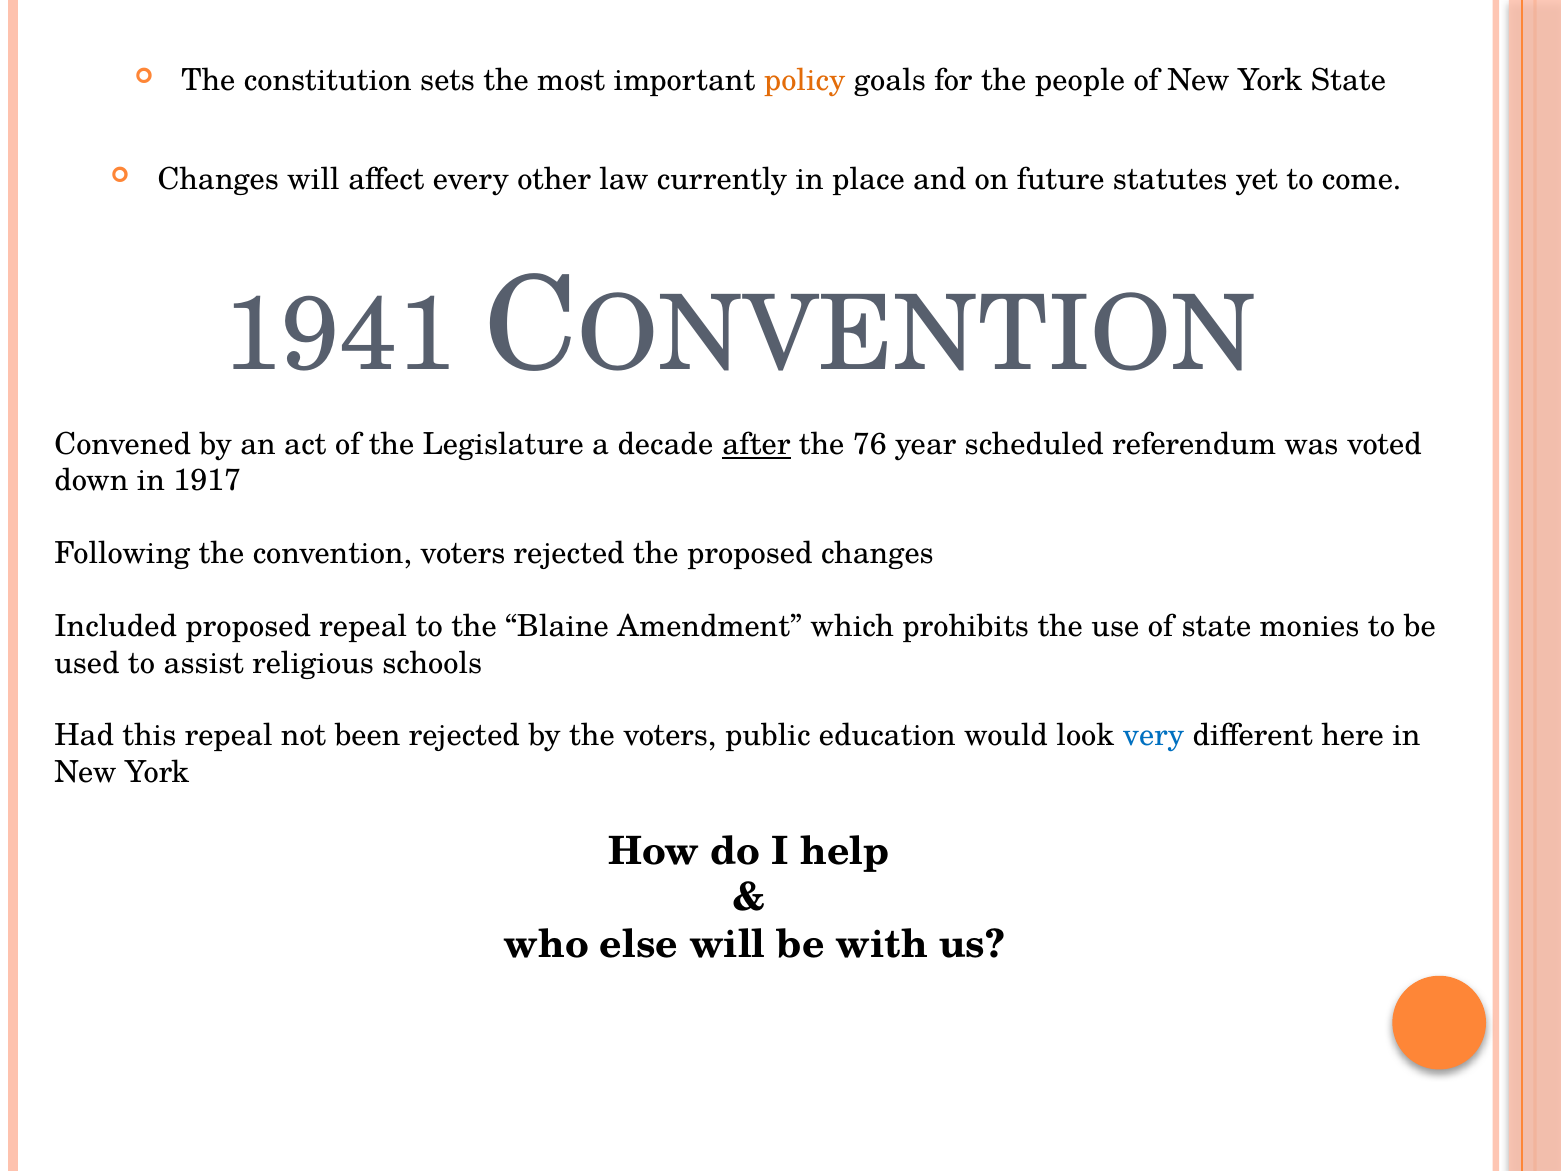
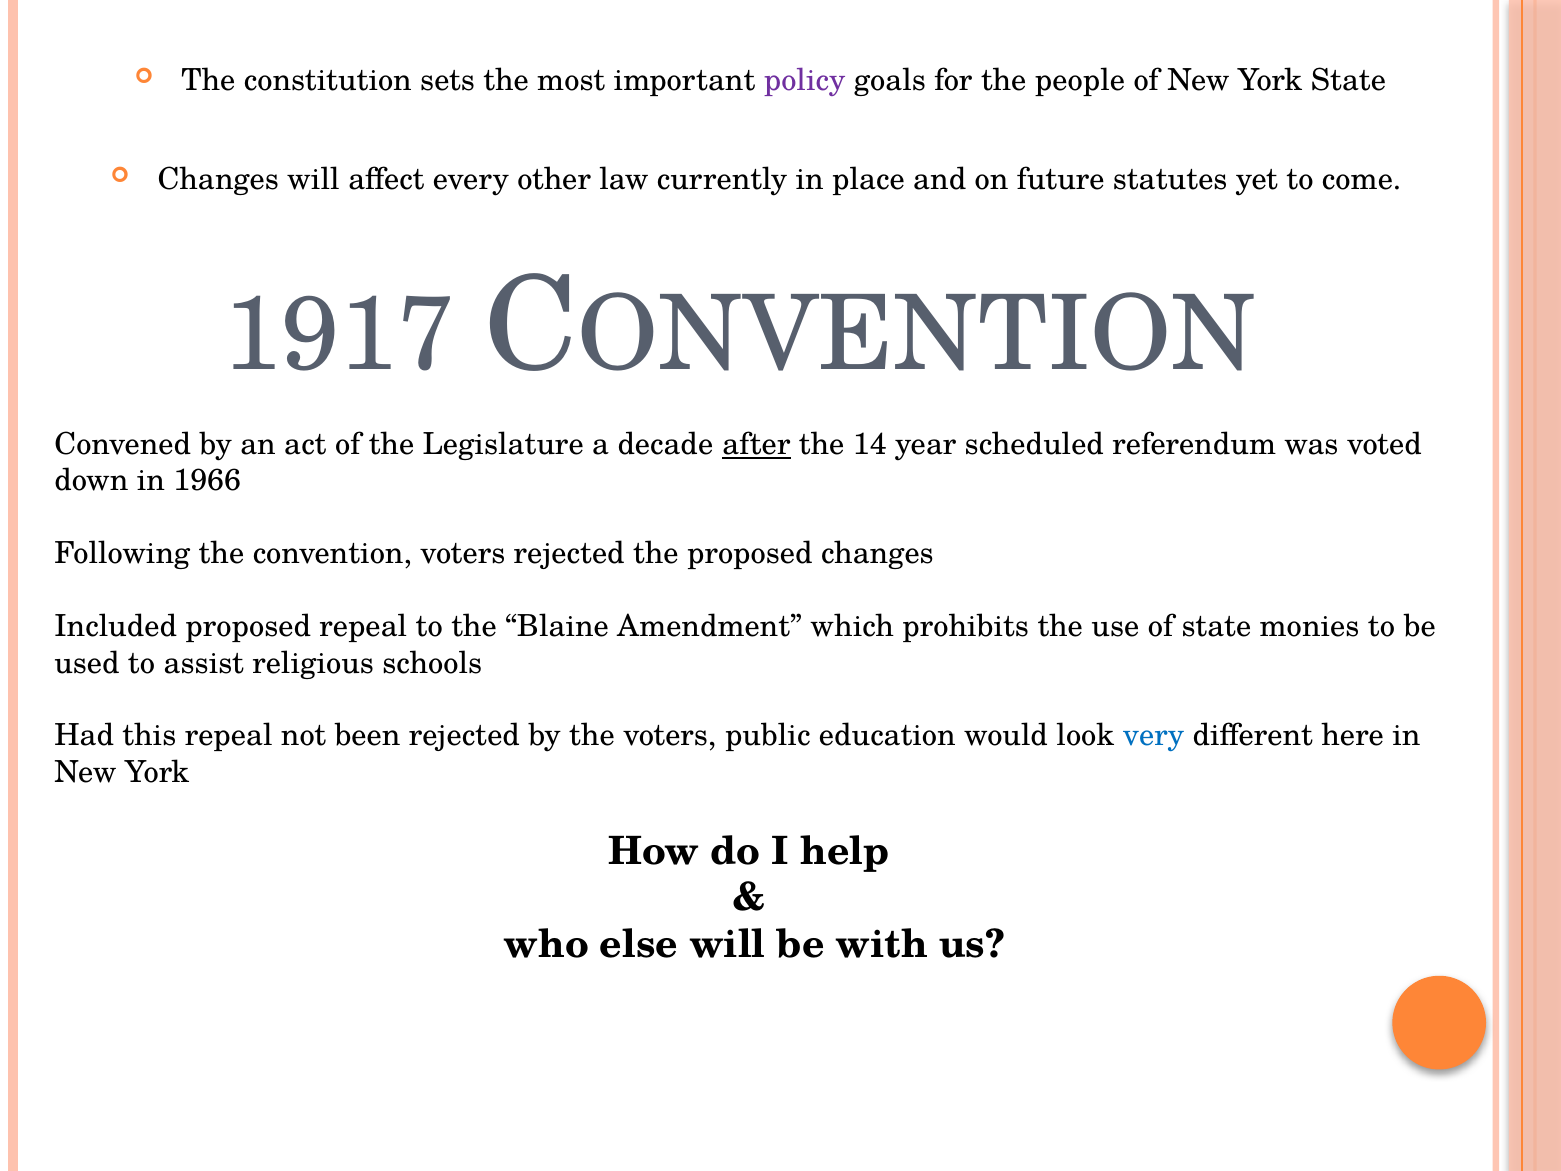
policy colour: orange -> purple (805, 80)
1941: 1941 -> 1917 (340, 335)
76: 76 -> 14 (870, 444)
1917: 1917 -> 1966 (207, 481)
